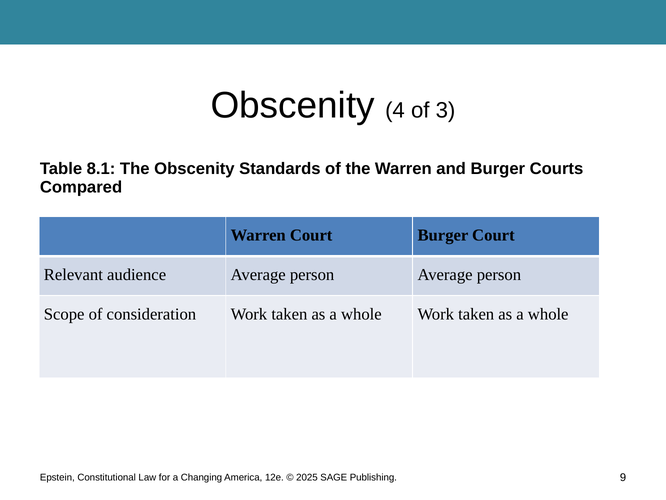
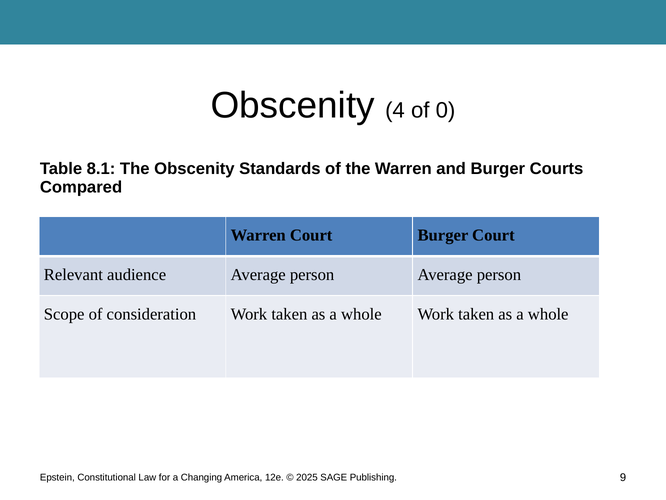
3: 3 -> 0 (445, 110)
